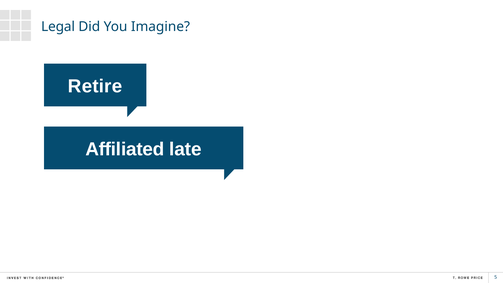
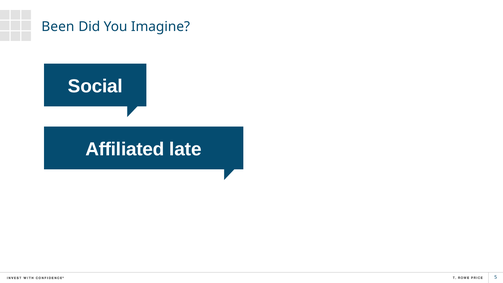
Legal: Legal -> Been (58, 27)
Retire: Retire -> Social (95, 86)
